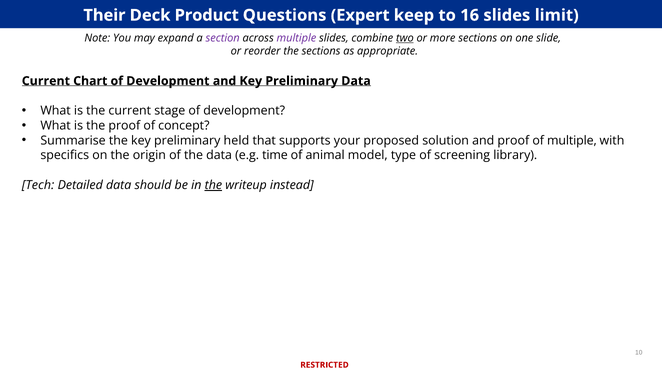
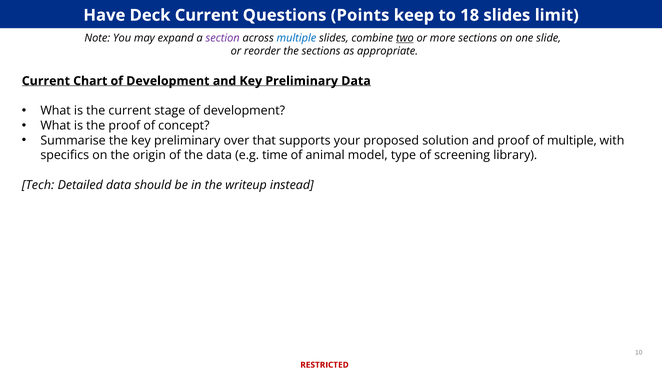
Their: Their -> Have (104, 15)
Deck Product: Product -> Current (207, 15)
Expert: Expert -> Points (360, 15)
16: 16 -> 18 (470, 15)
multiple colour: purple -> blue (296, 38)
held: held -> over (236, 141)
the underline: present -> none (213, 185)
